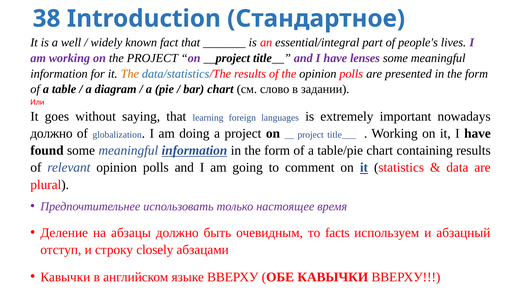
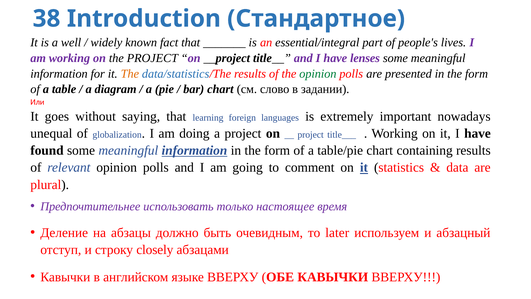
opinion colour: black -> green (318, 74)
должно: должно -> unequal (51, 133)
facts: facts -> later (337, 233)
